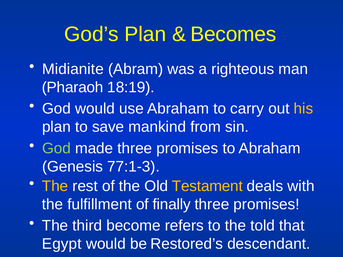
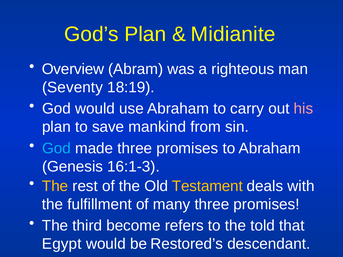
Becomes: Becomes -> Midianite (233, 34)
Midianite: Midianite -> Overview (73, 69)
Pharaoh: Pharaoh -> Seventy (72, 87)
his colour: yellow -> pink (303, 109)
God colour: light green -> light blue (56, 148)
77:1-3: 77:1-3 -> 16:1-3 (134, 167)
finally: finally -> many (172, 205)
